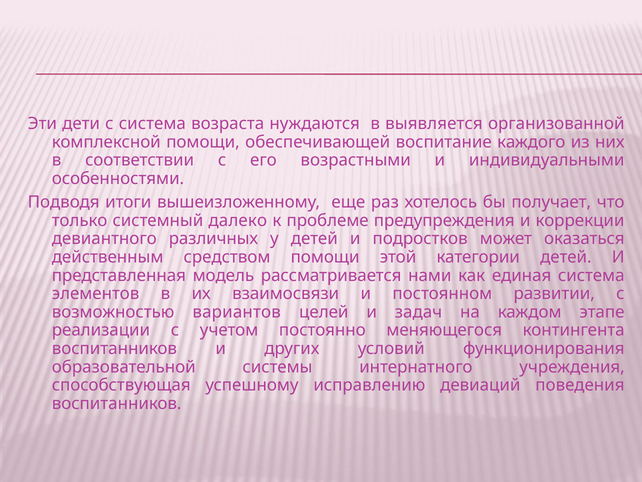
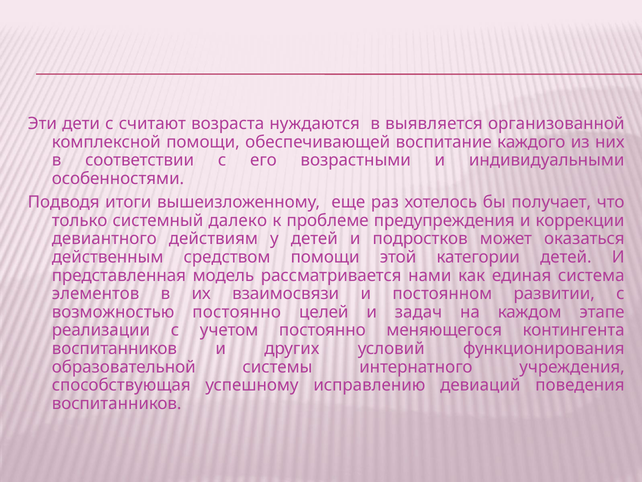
с система: система -> считают (152, 124)
различных: различных -> действиям (213, 239)
возможностью вариантов: вариантов -> постоянно (237, 312)
